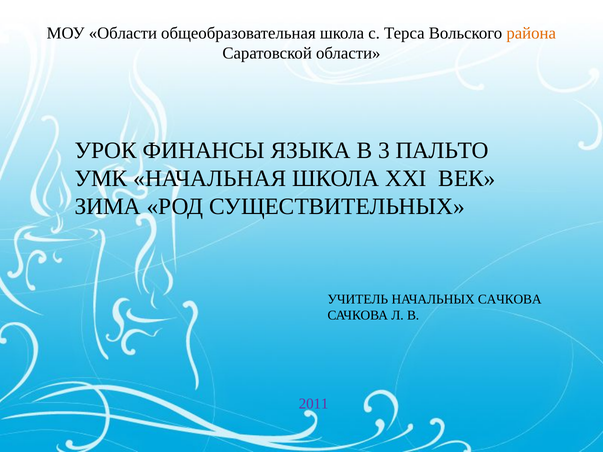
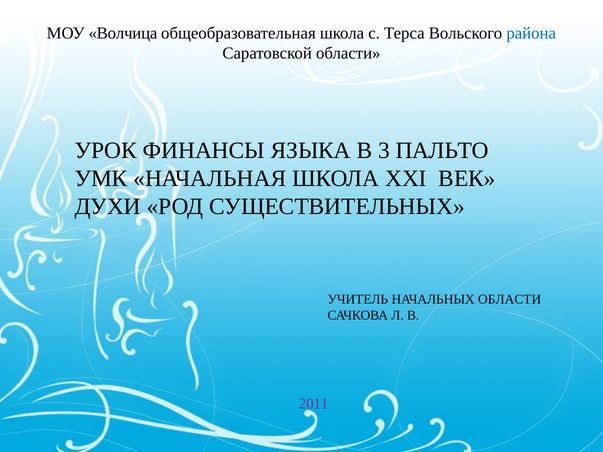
МОУ Области: Области -> Волчица (123, 33)
района colour: orange -> blue (531, 33)
ЗИМА: ЗИМА -> ДУХИ (108, 207)
НАЧАЛЬНЫХ САЧКОВА: САЧКОВА -> ОБЛАСТИ (510, 299)
